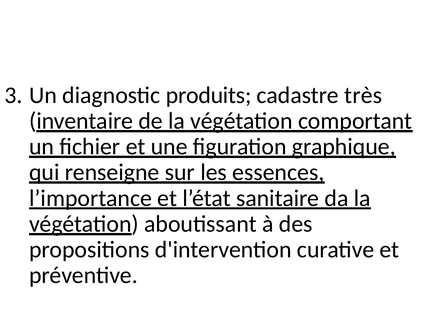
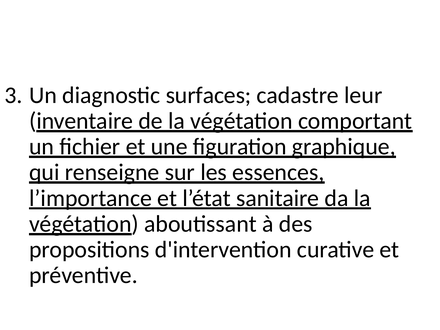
produits: produits -> surfaces (209, 95)
très: très -> leur (363, 95)
